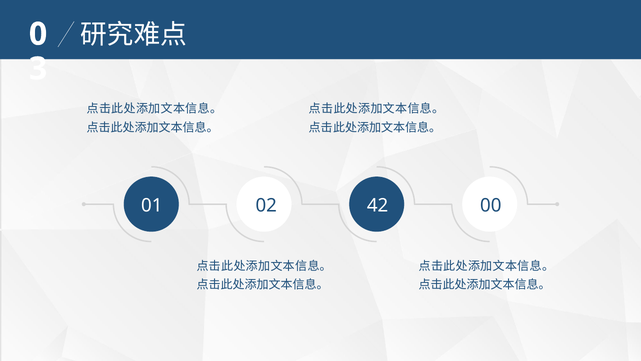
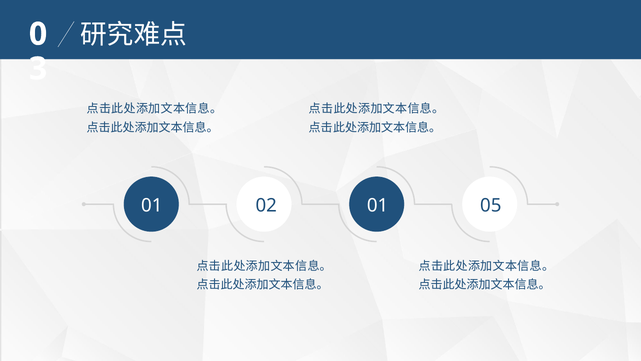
01 42: 42 -> 01 (378, 205)
00: 00 -> 05 (491, 205)
